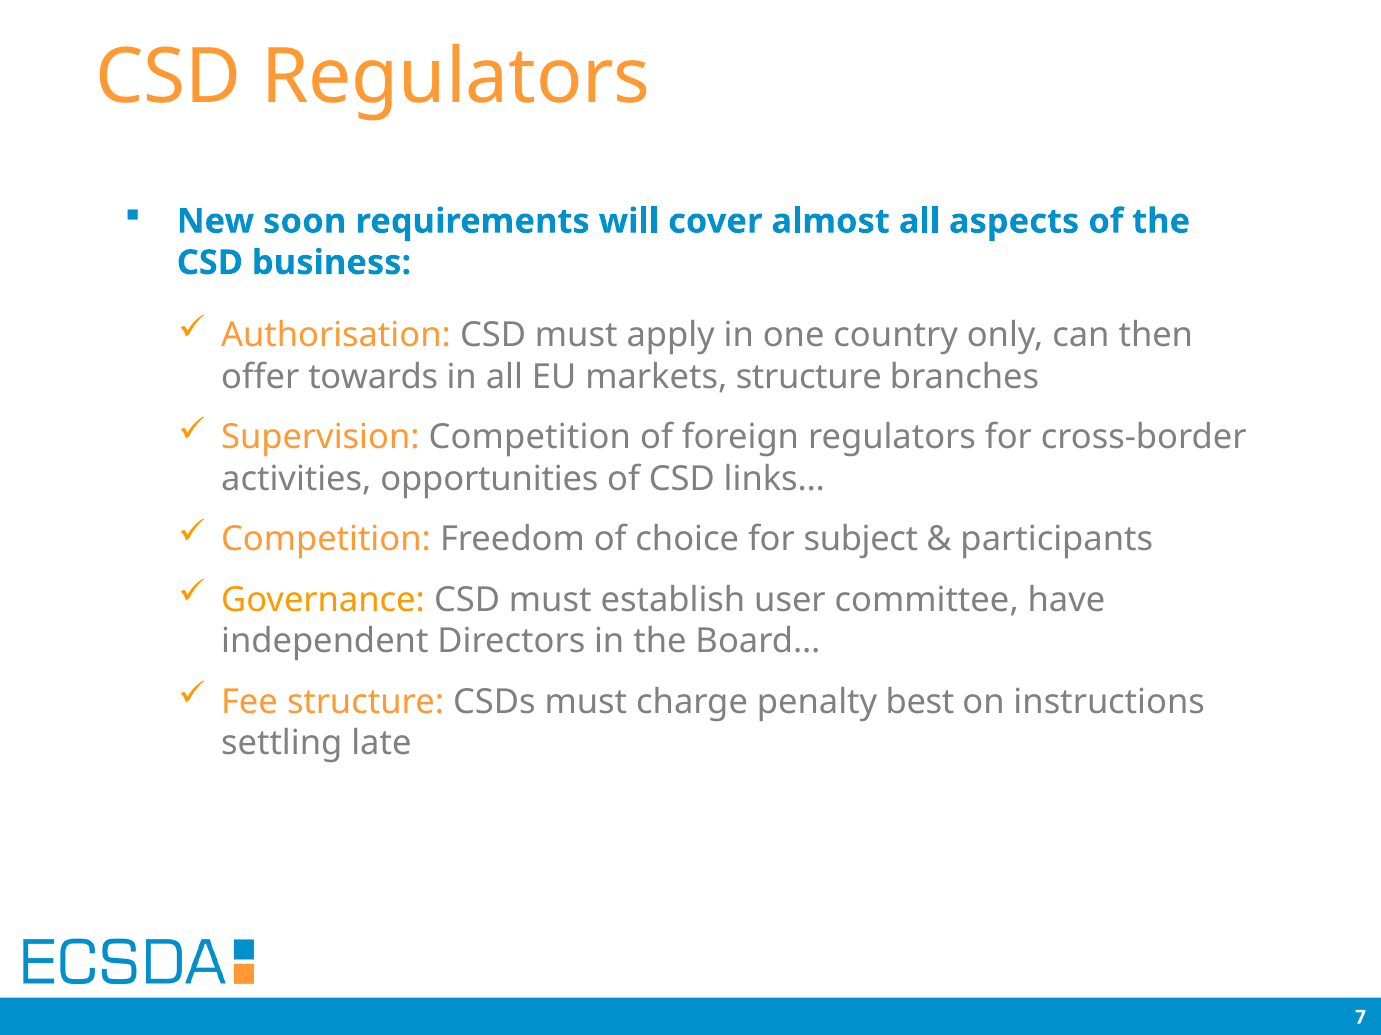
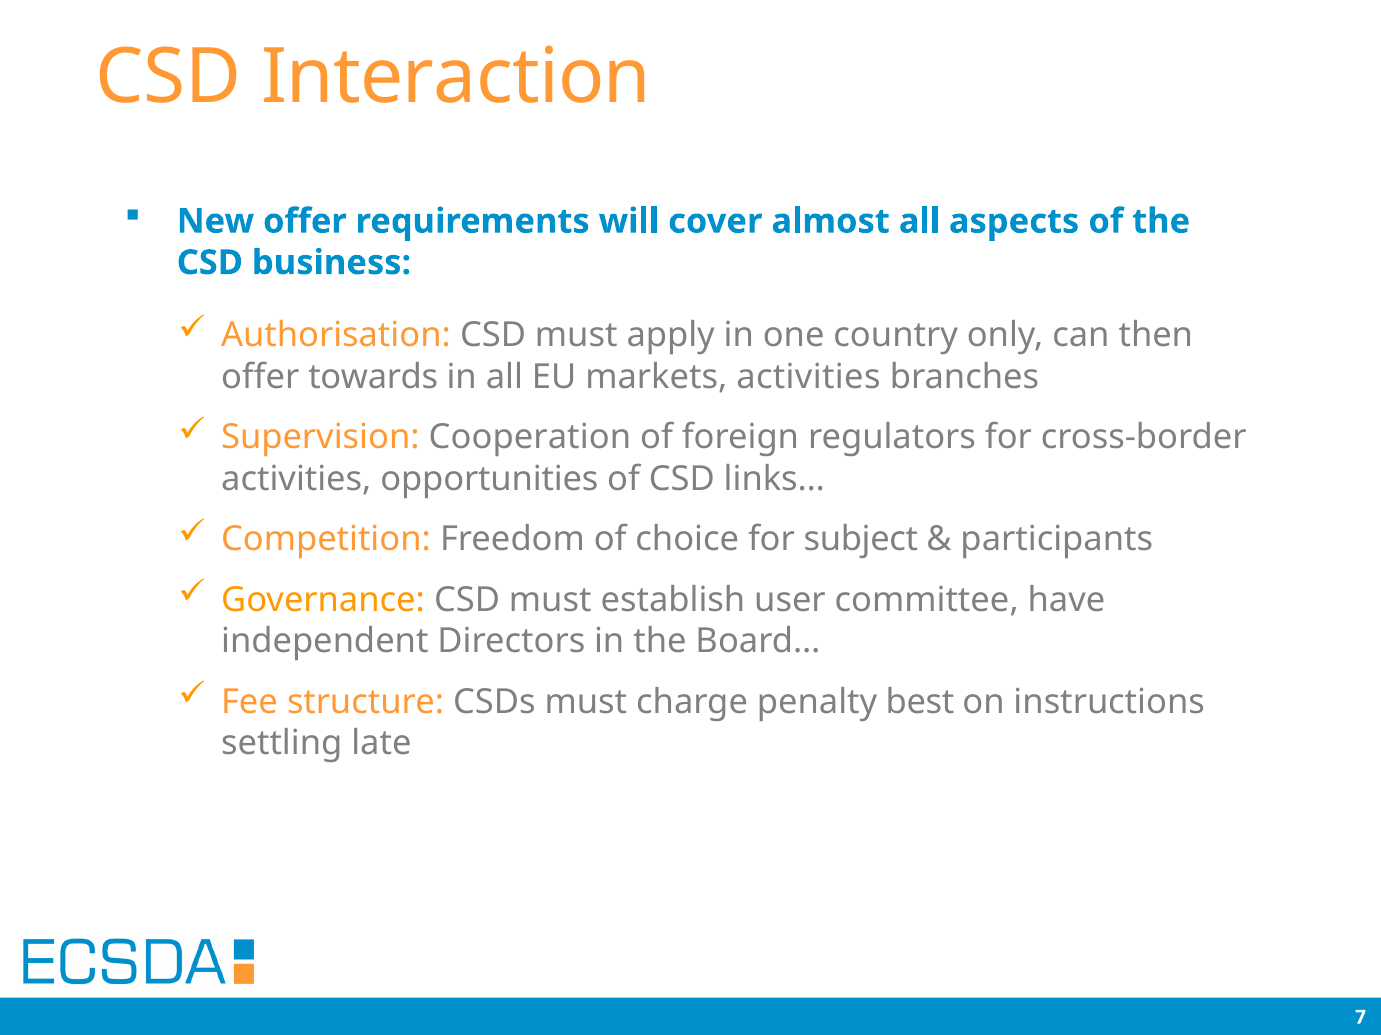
CSD Regulators: Regulators -> Interaction (456, 77)
New soon: soon -> offer (305, 221)
markets structure: structure -> activities (808, 377)
Supervision Competition: Competition -> Cooperation (530, 438)
